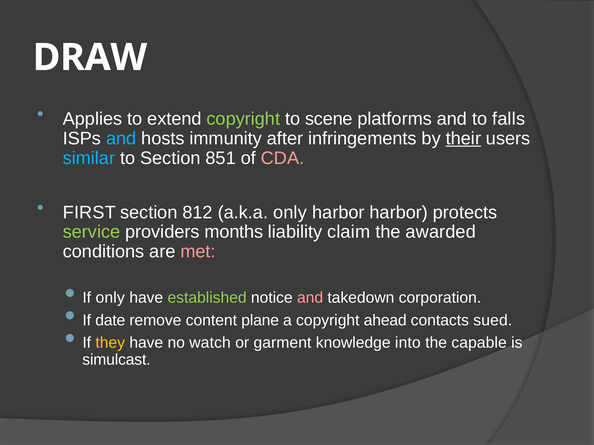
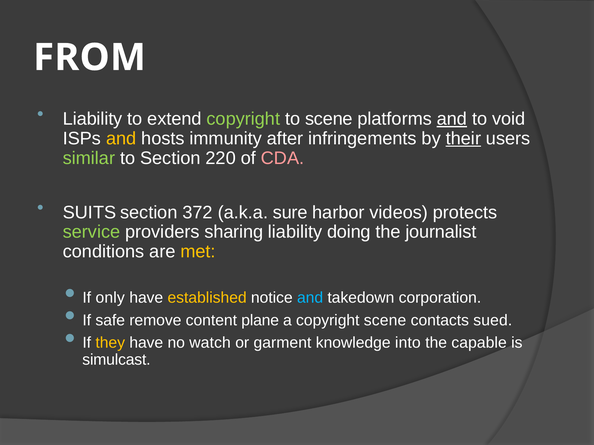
DRAW: DRAW -> FROM (90, 58)
Applies: Applies -> Liability (93, 119)
and underline: none -> present (452, 119)
falls: falls -> void (509, 119)
and colour: light blue -> yellow (121, 139)
similar colour: light blue -> light green (89, 158)
851: 851 -> 220 (221, 158)
FIRST: FIRST -> SUITS (89, 213)
812: 812 -> 372 (198, 213)
a.k.a only: only -> sure (290, 213)
harbor harbor: harbor -> videos (399, 213)
months: months -> sharing (234, 232)
claim: claim -> doing (349, 232)
awarded: awarded -> journalist (441, 232)
met colour: pink -> yellow (198, 252)
established colour: light green -> yellow (207, 298)
and colour: pink -> light blue (310, 298)
date: date -> safe (110, 321)
copyright ahead: ahead -> scene (385, 321)
